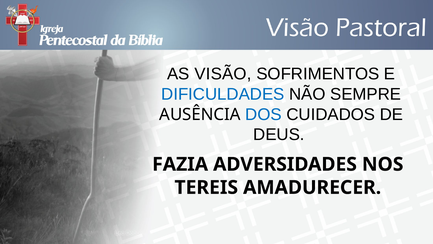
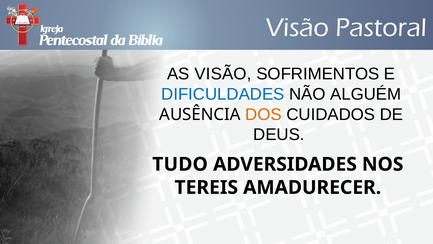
SEMPRE: SEMPRE -> ALGUÉM (366, 94)
DOS colour: blue -> orange (264, 114)
FAZIA: FAZIA -> TUDO (180, 164)
